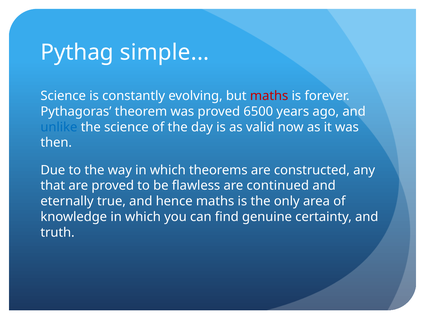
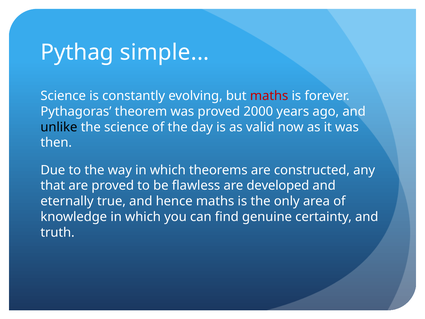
6500: 6500 -> 2000 (258, 111)
unlike colour: blue -> black (59, 127)
continued: continued -> developed (278, 186)
